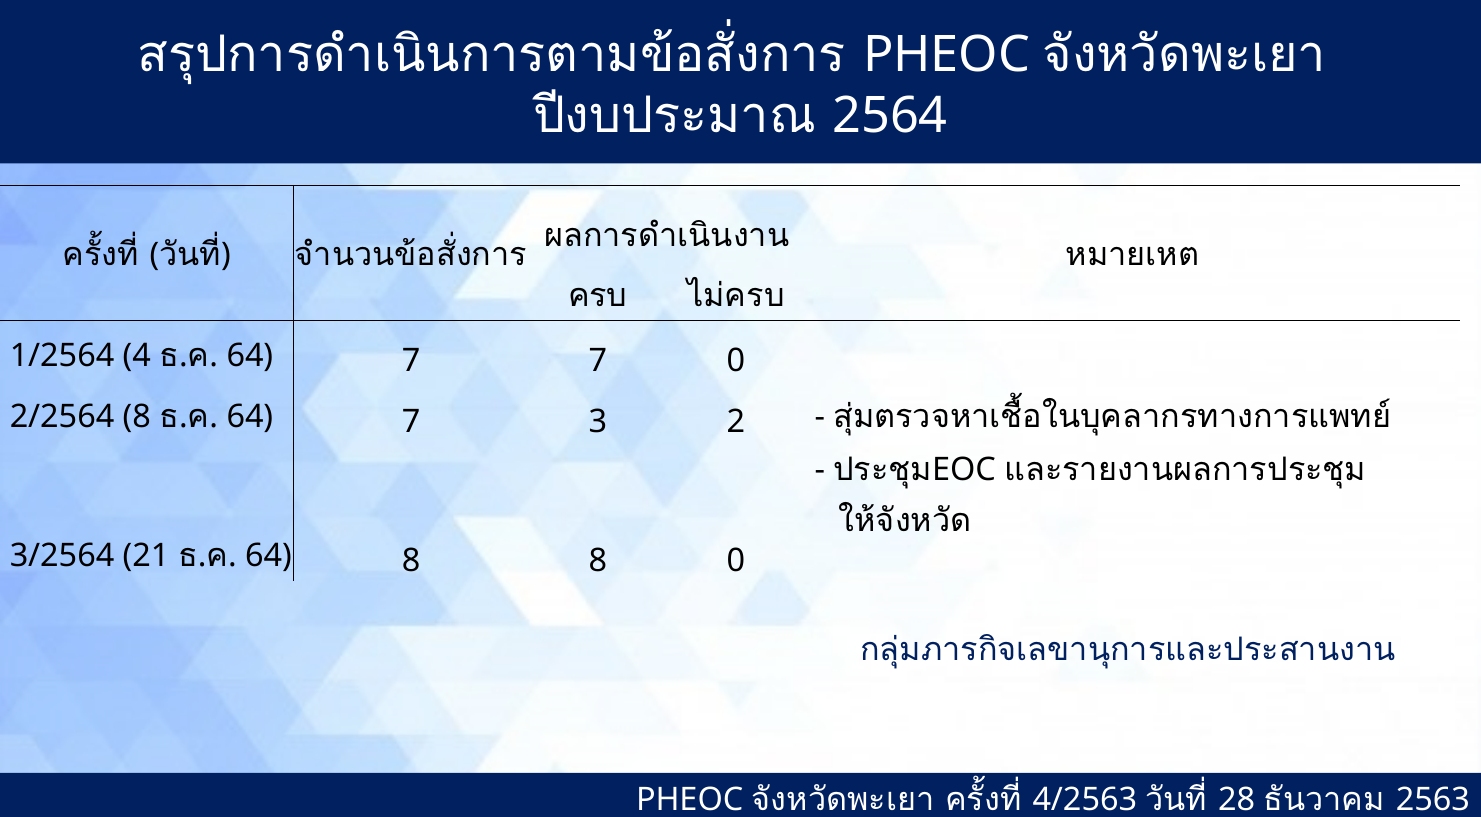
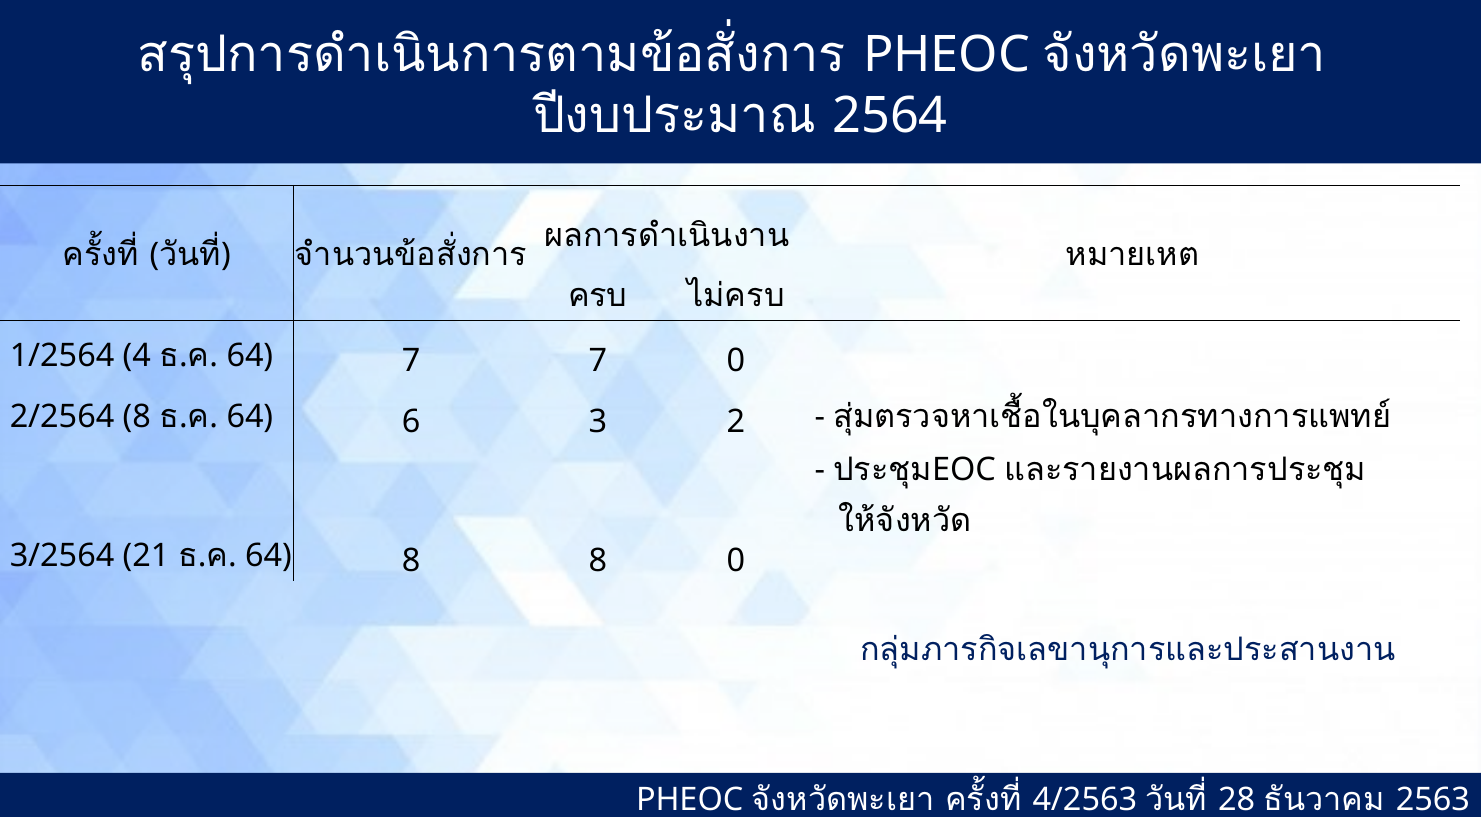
7: 7 -> 6 (411, 422)
